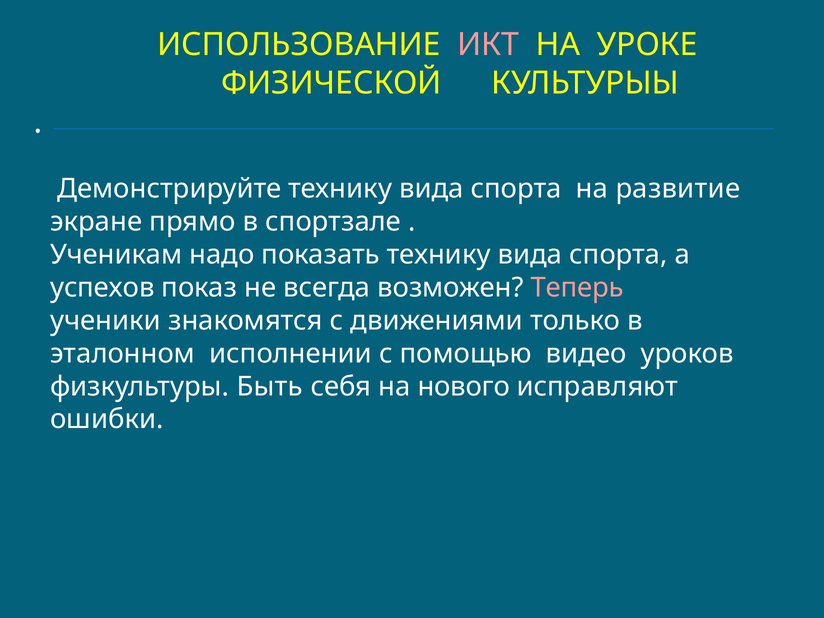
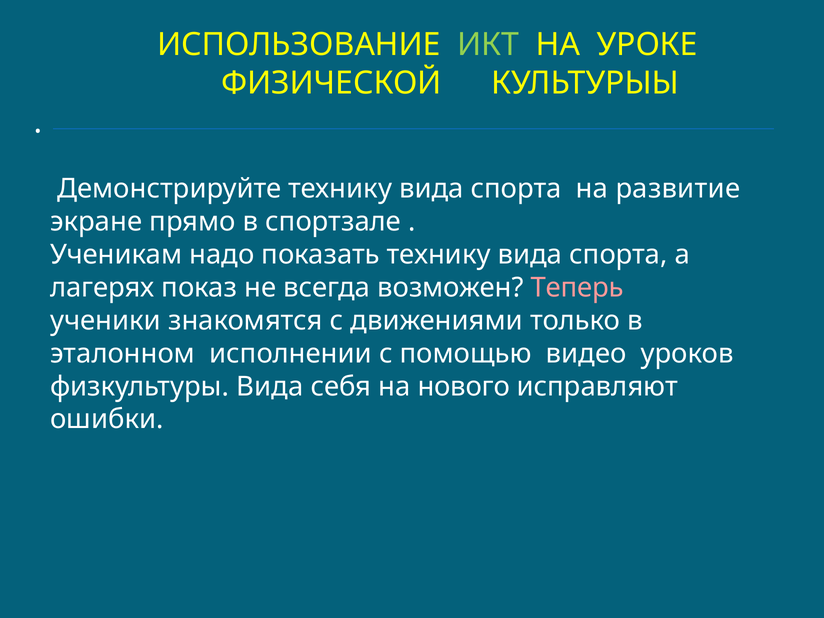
ИКТ colour: pink -> light green (488, 45)
успехов: успехов -> лагерях (102, 288)
физкультуры Быть: Быть -> Вида (270, 386)
